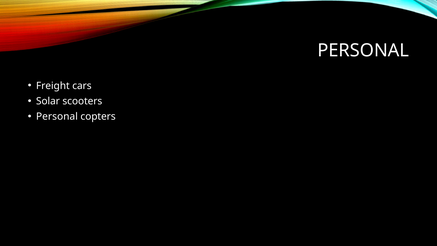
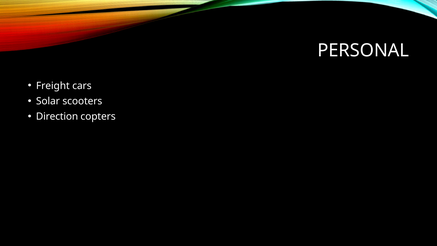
Personal: Personal -> Direction (57, 116)
